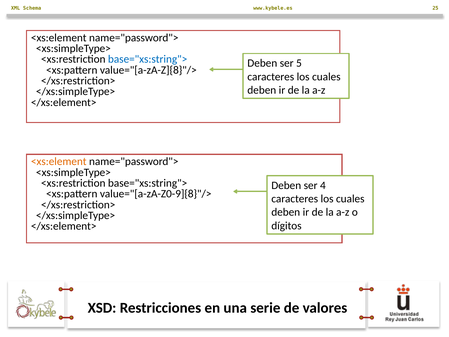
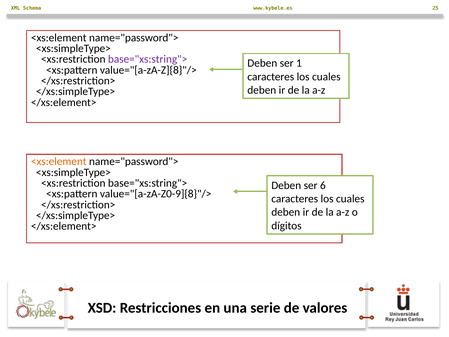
base="xs:string"> colour: blue -> purple (148, 59)
5: 5 -> 1 (299, 63)
4: 4 -> 6 (323, 185)
